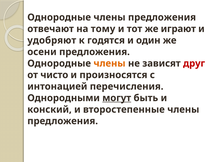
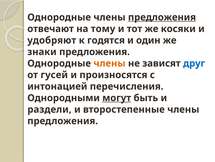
предложения underline: none -> present (162, 17)
играют: играют -> косяки (178, 29)
осени: осени -> знаки (42, 52)
друг colour: red -> blue (194, 63)
чисто: чисто -> гусей (54, 75)
конский: конский -> раздели (49, 109)
